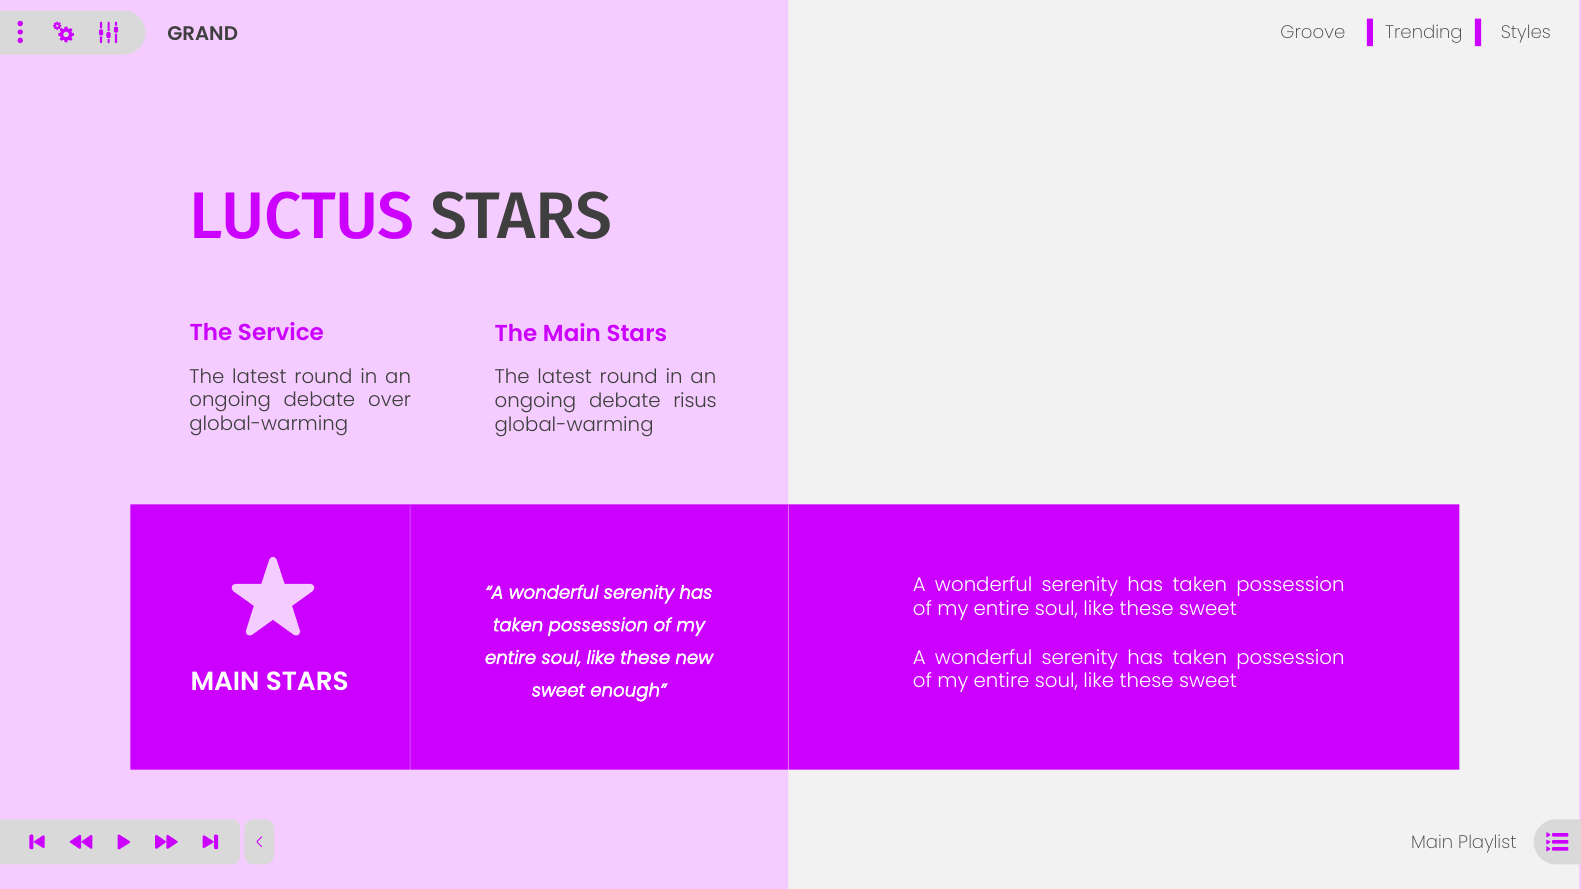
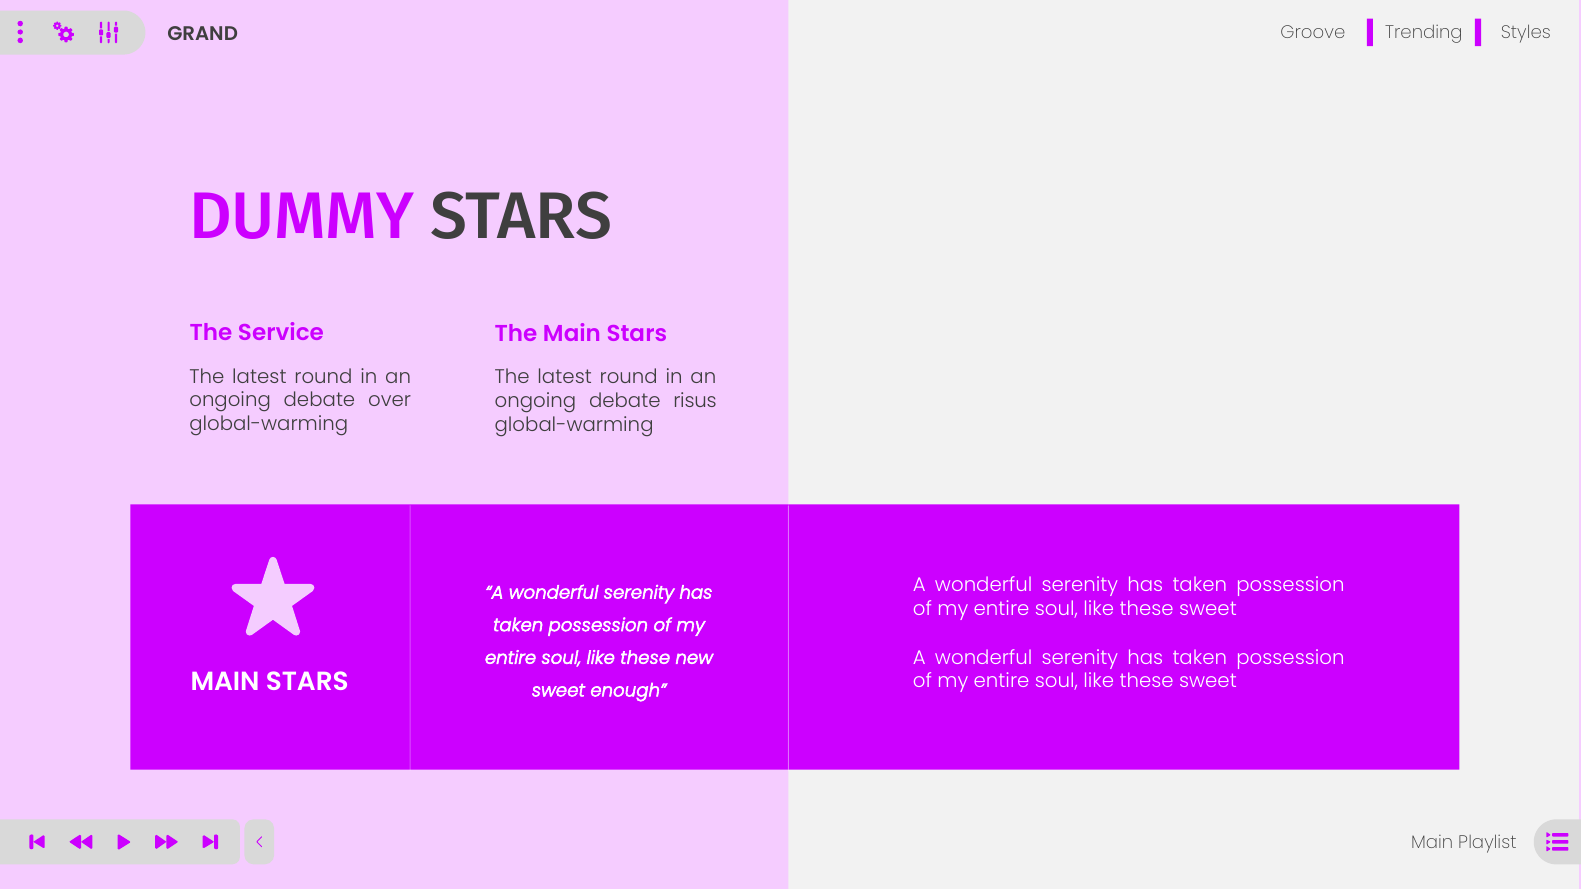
LUCTUS: LUCTUS -> DUMMY (302, 216)
